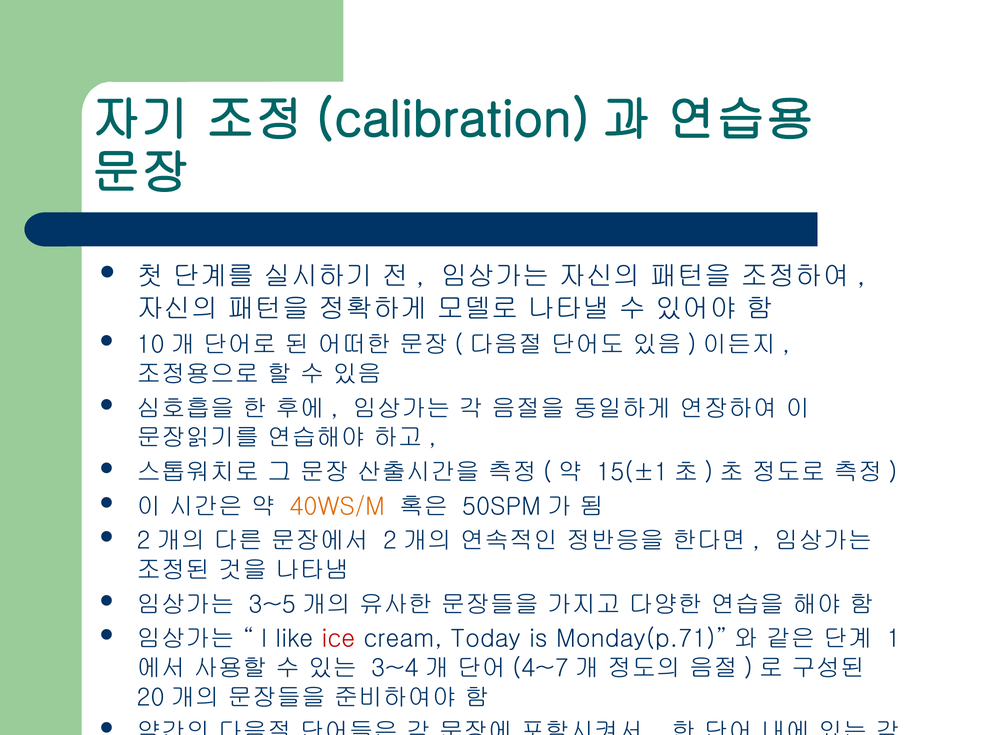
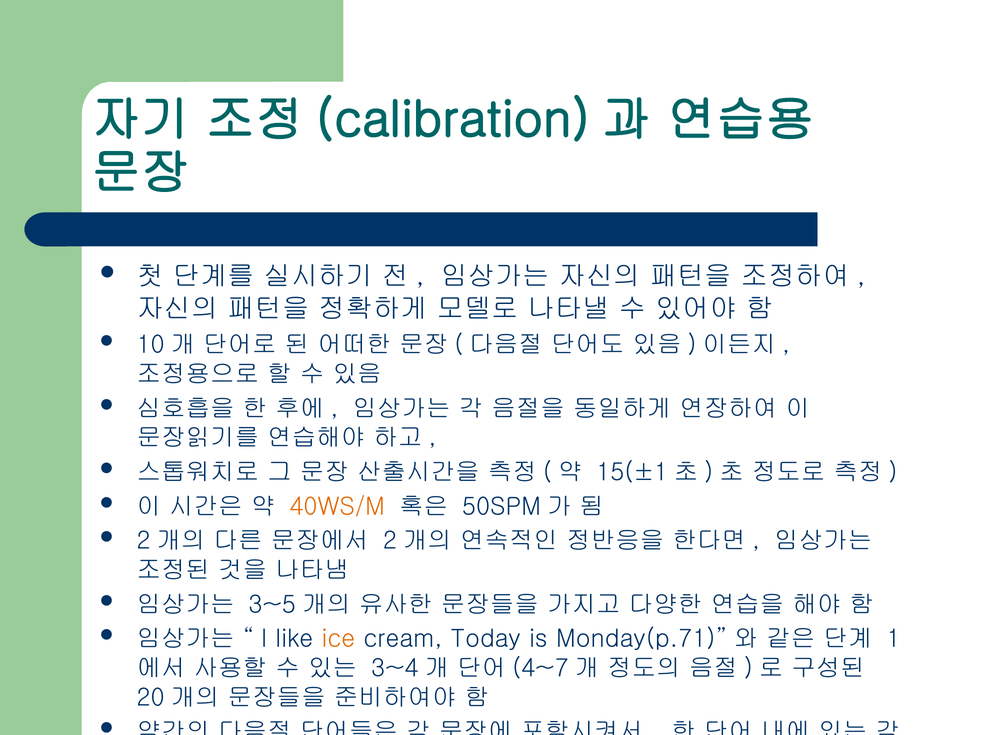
ice colour: red -> orange (338, 639)
